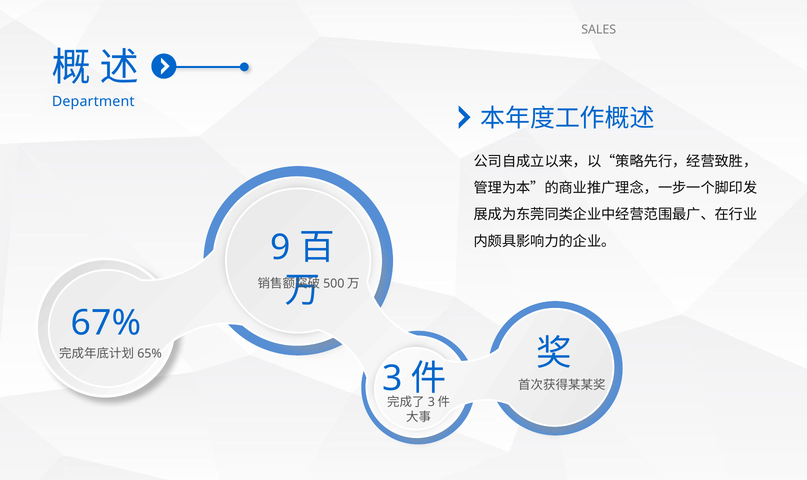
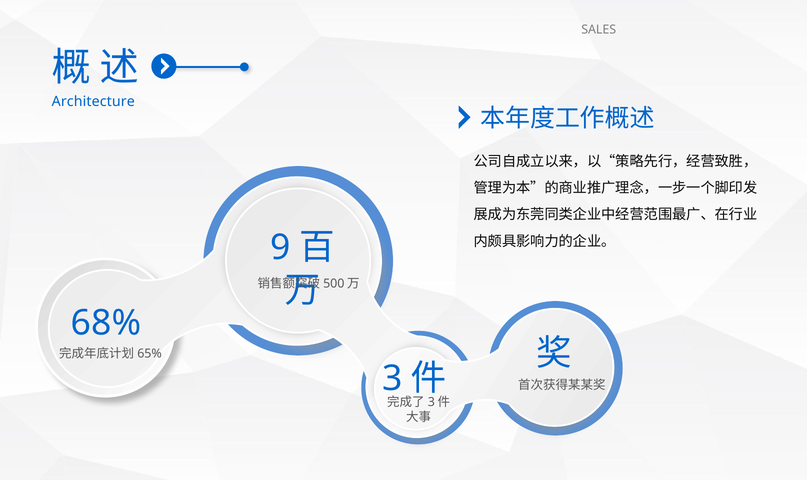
Department: Department -> Architecture (93, 102)
67%: 67% -> 68% (106, 324)
